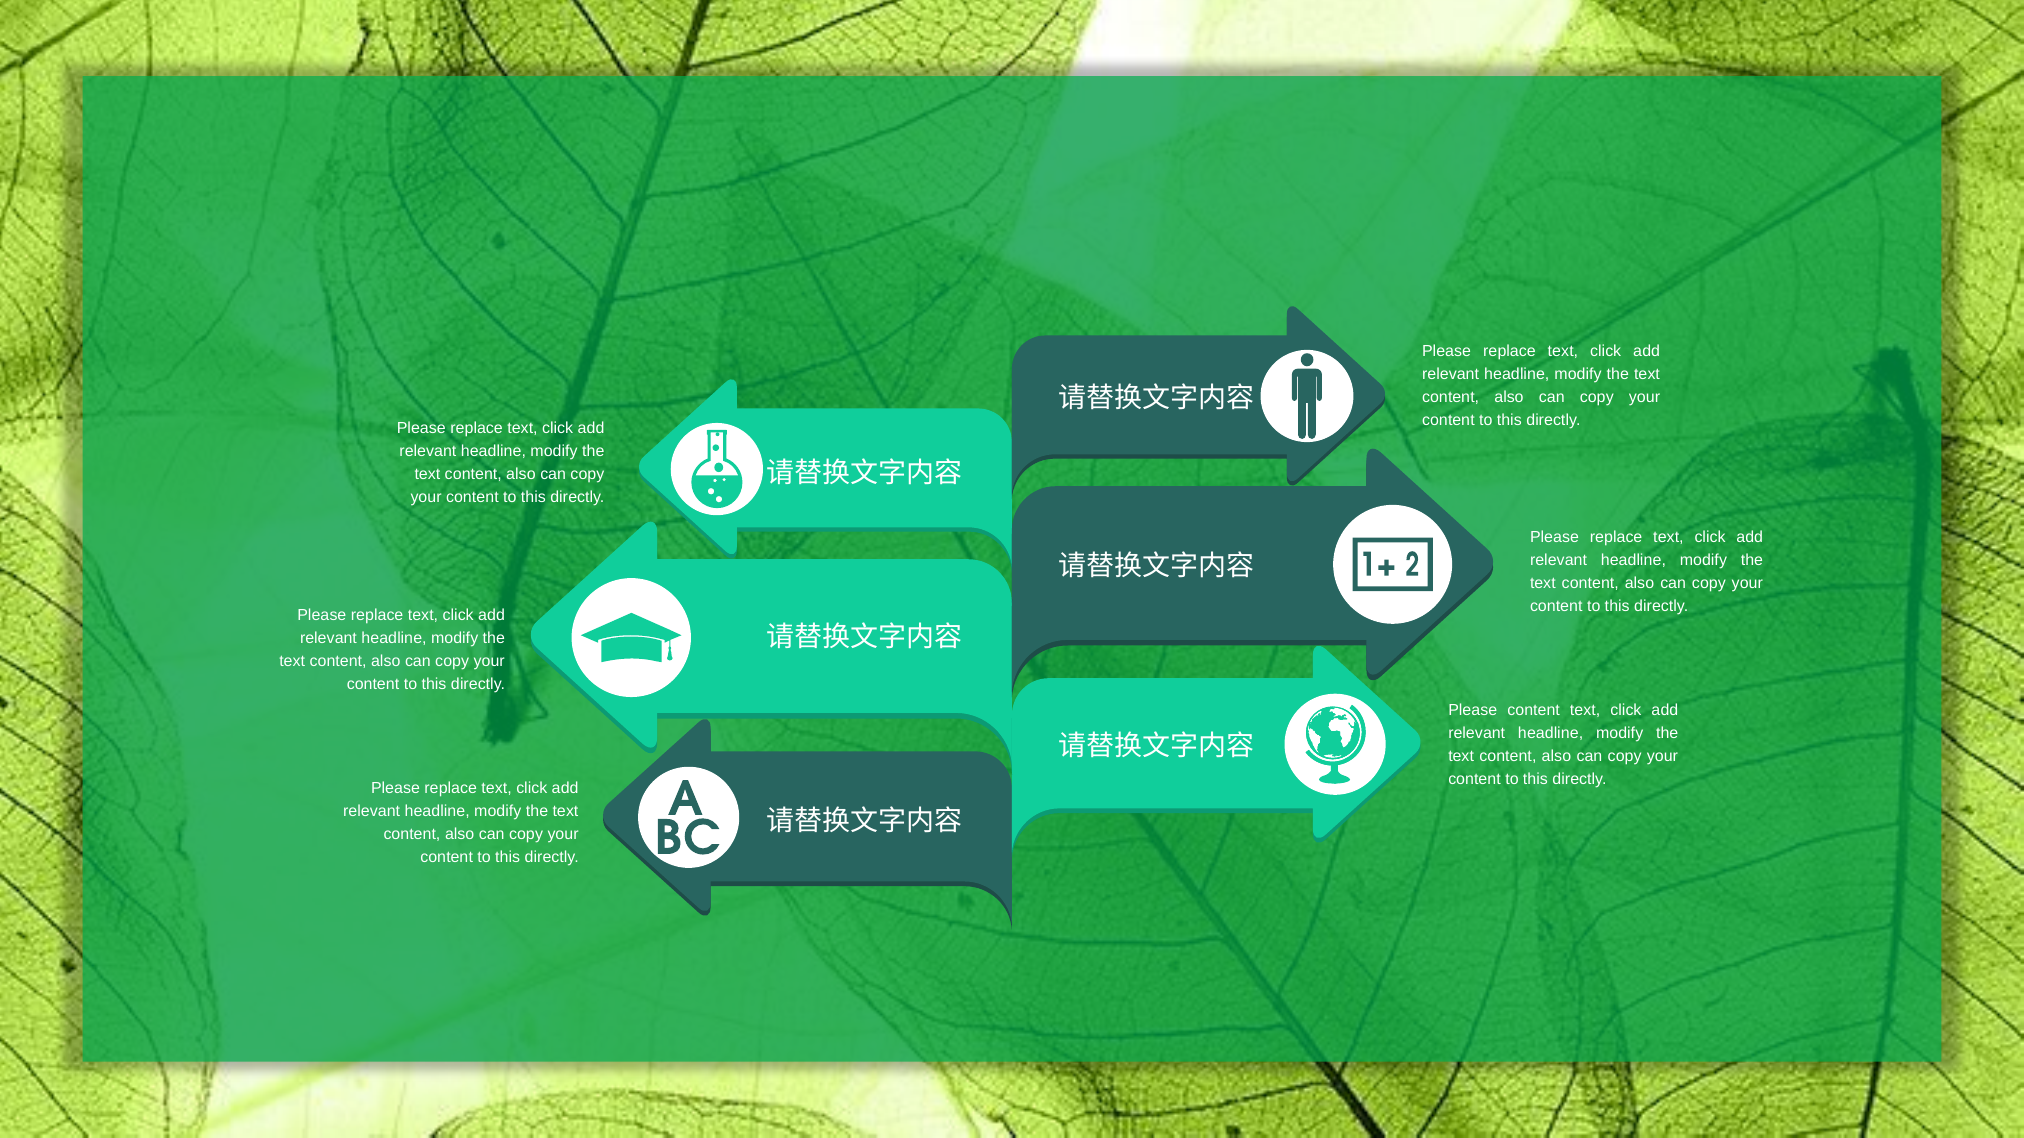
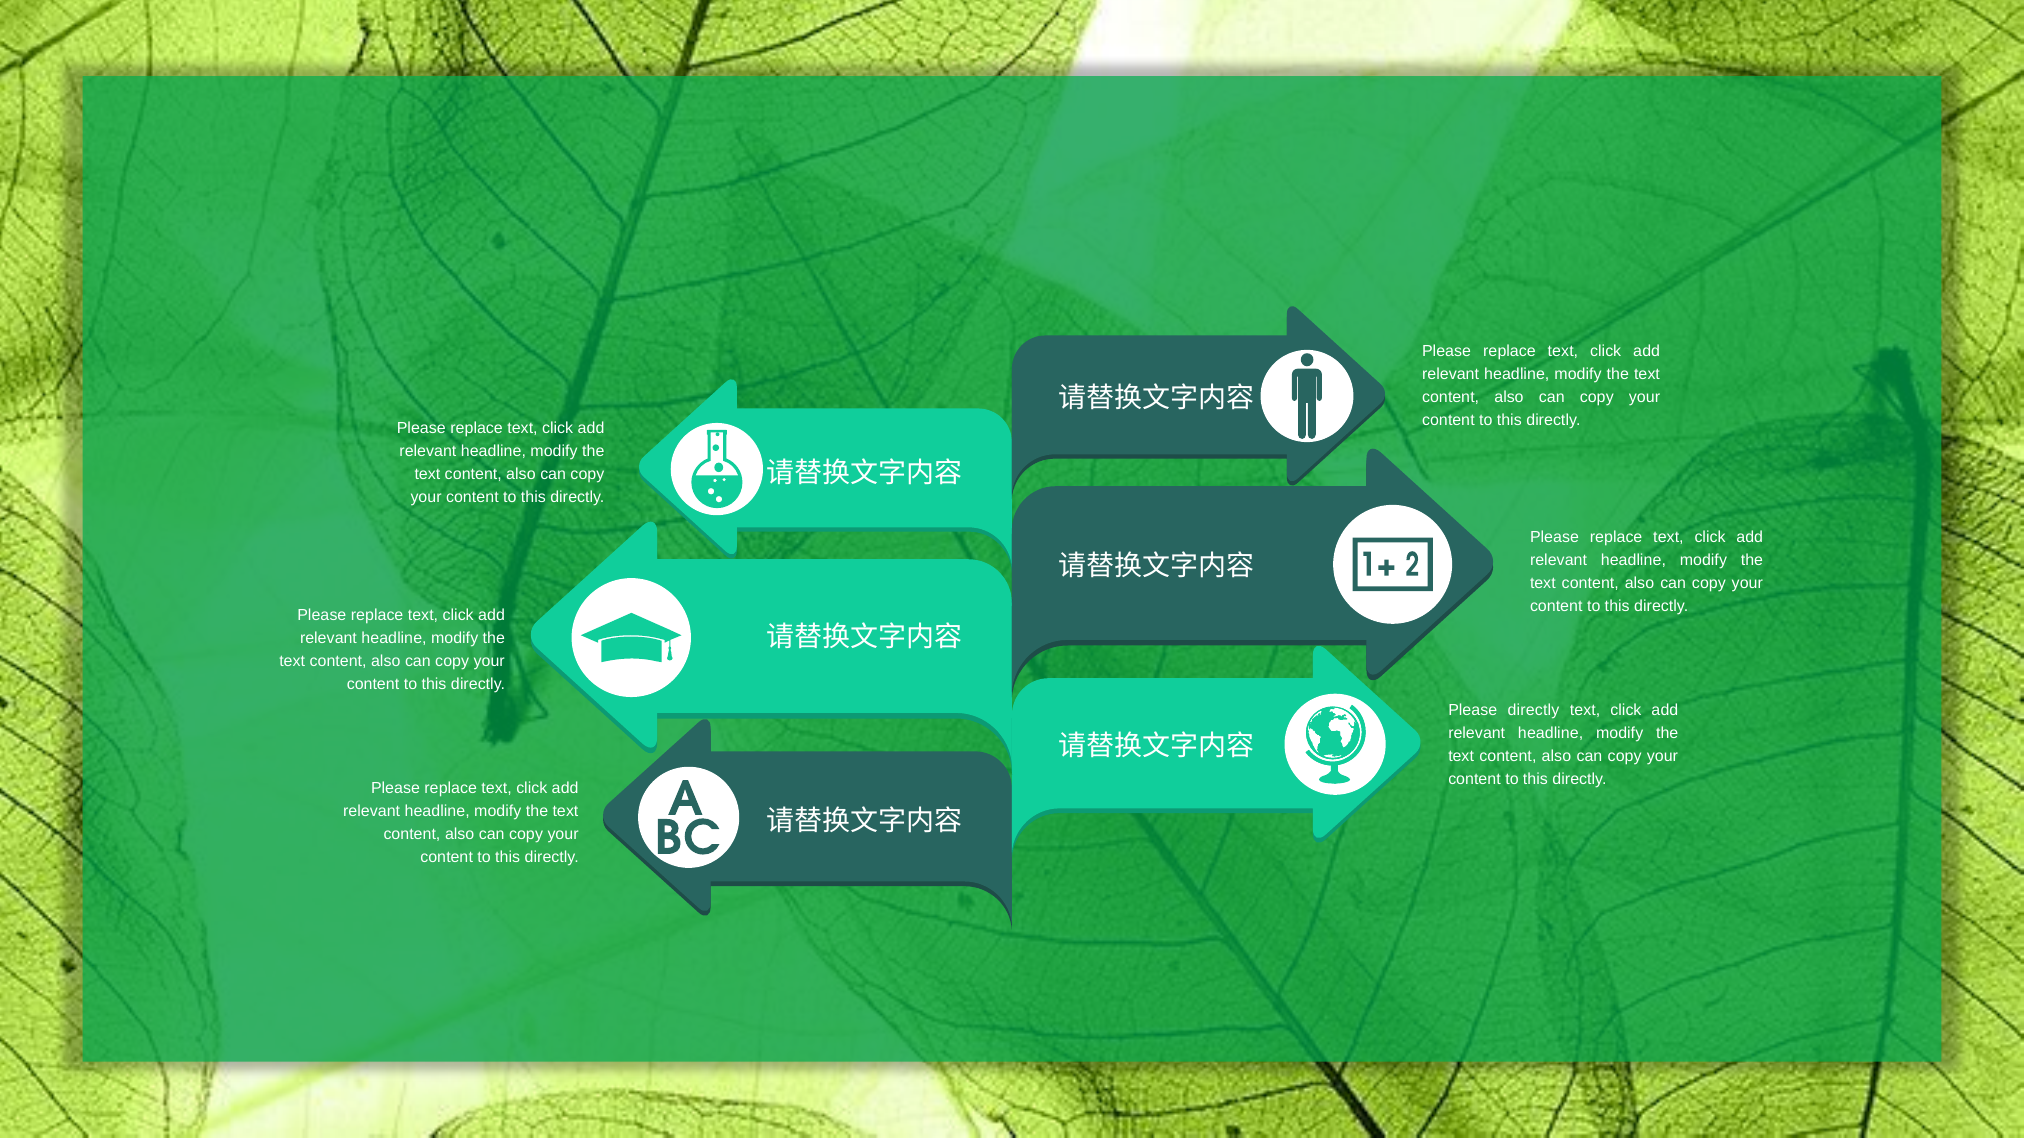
Please content: content -> directly (1534, 711)
